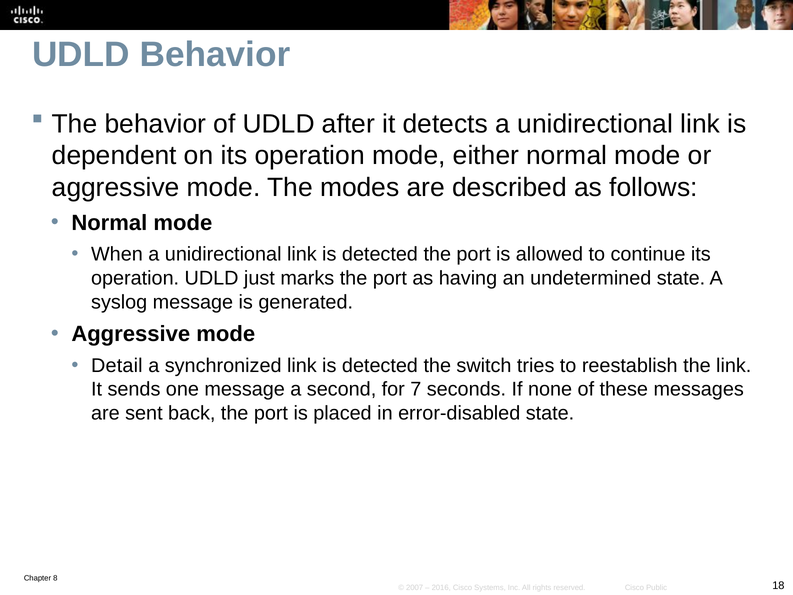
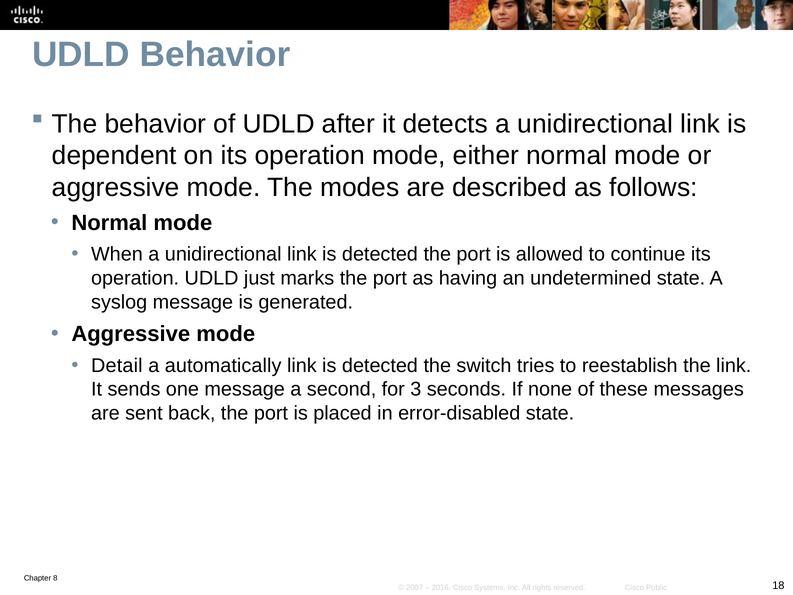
synchronized: synchronized -> automatically (223, 365)
7: 7 -> 3 (416, 389)
